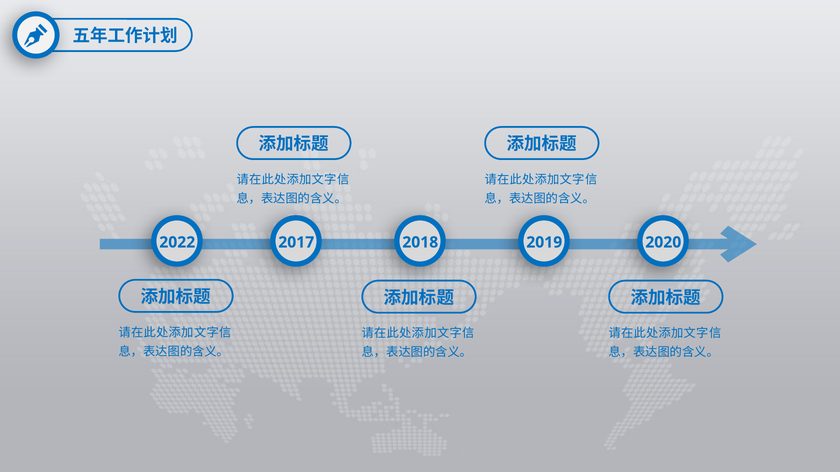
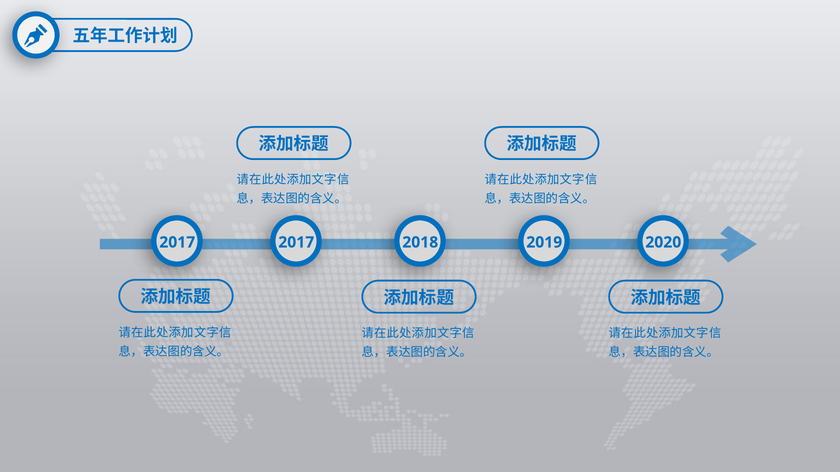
2022: 2022 -> 2017 (177, 243)
